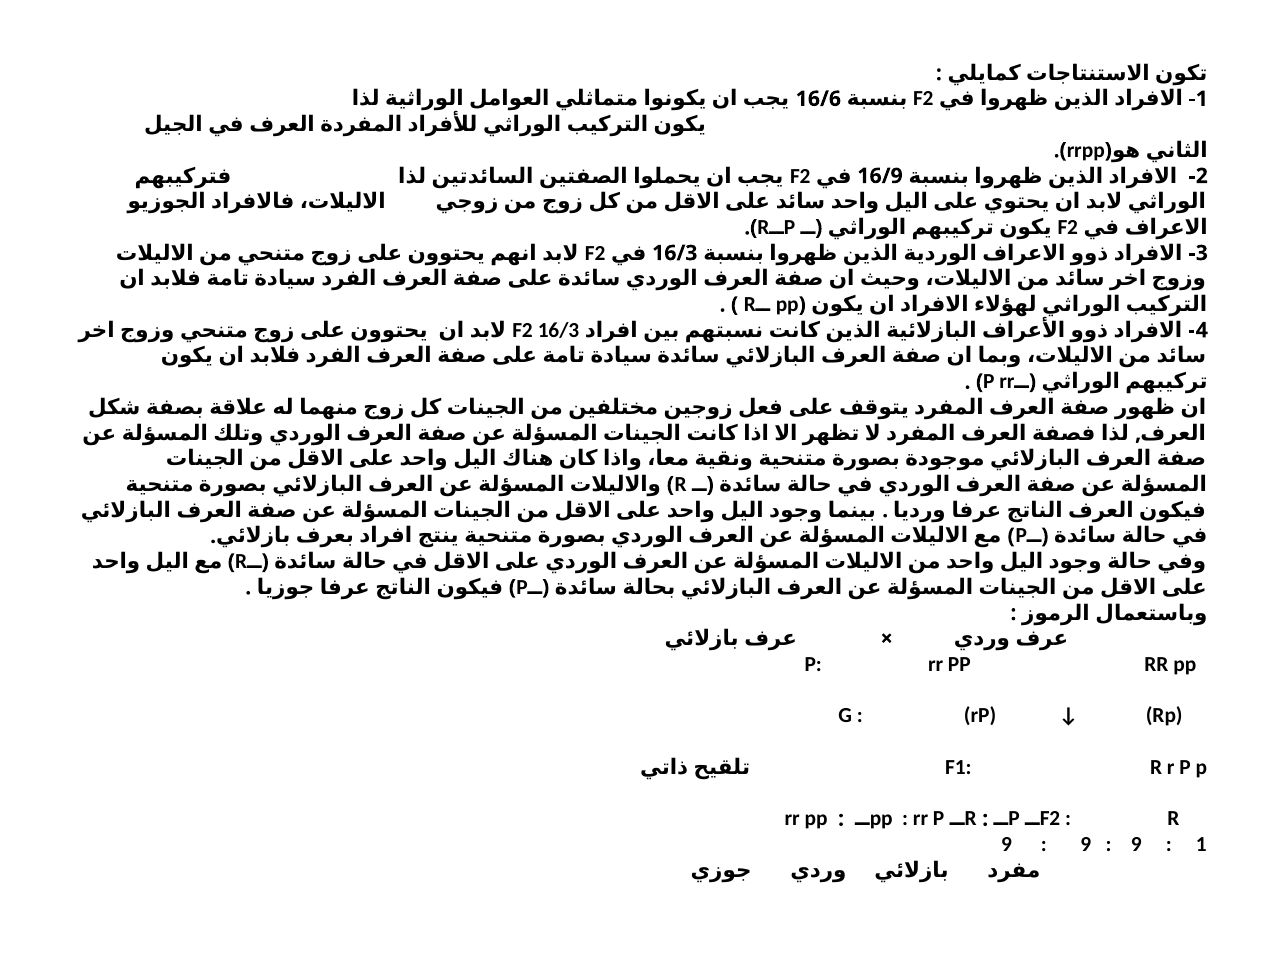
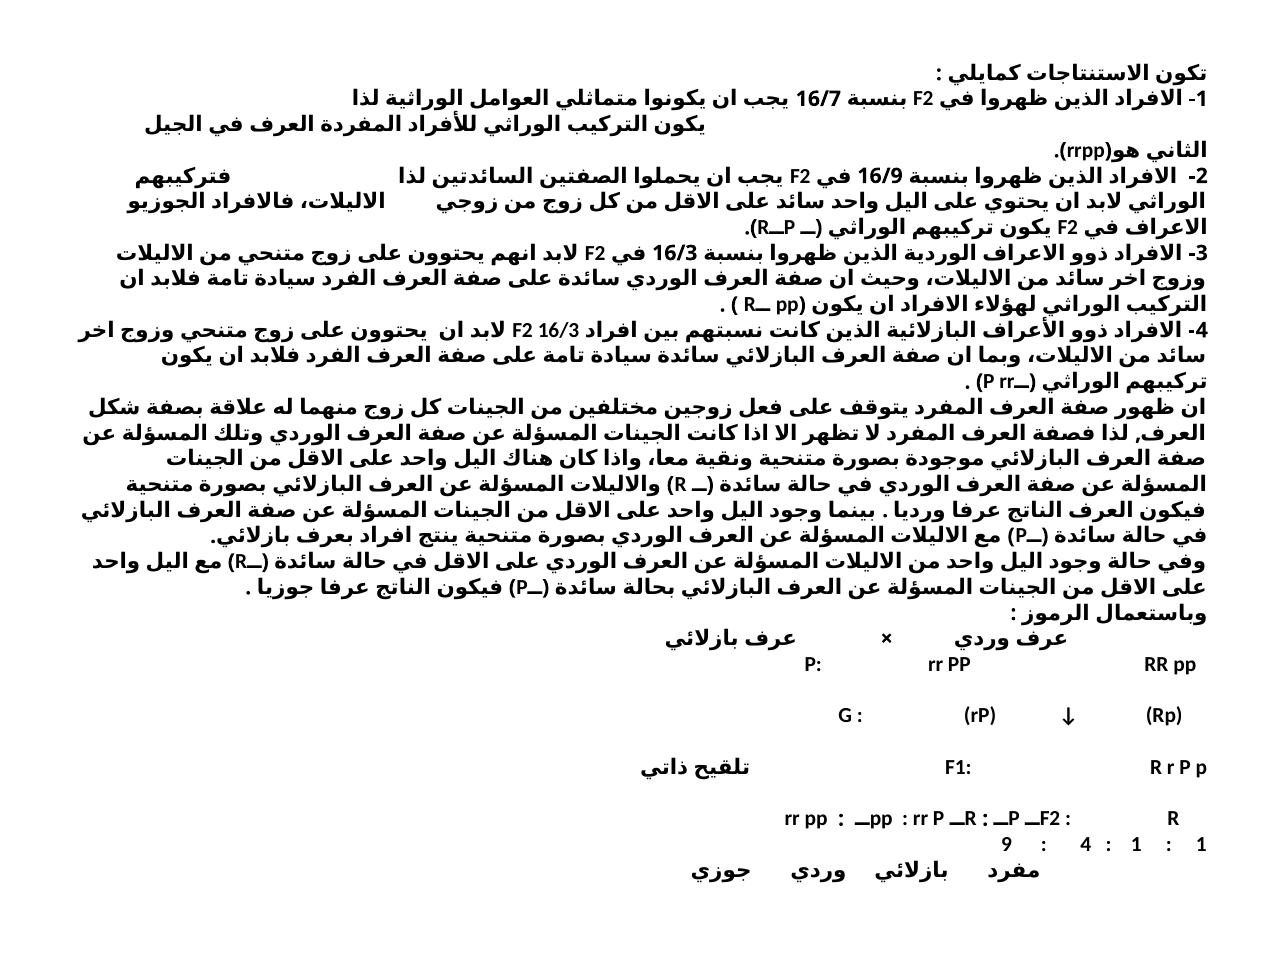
16/6: 16/6 -> 16/7 (818, 99)
9: 9 -> 4 (1086, 844)
9: 9 -> 1 (1136, 844)
